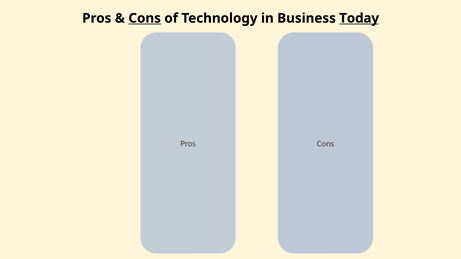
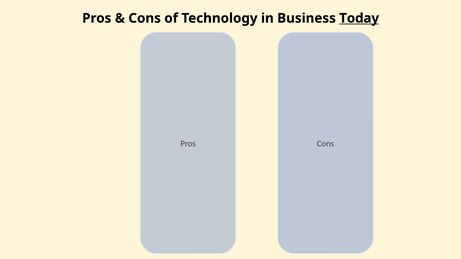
Cons underline: present -> none (145, 18)
